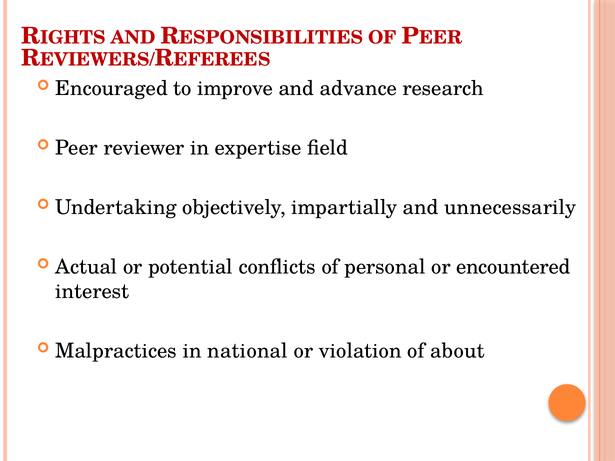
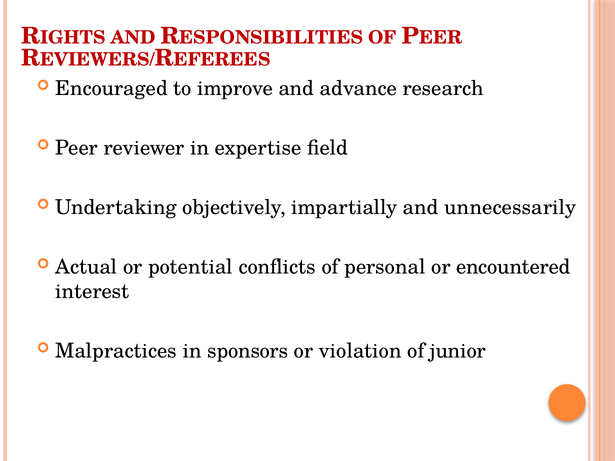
national: national -> sponsors (248, 351)
about: about -> junior (458, 351)
